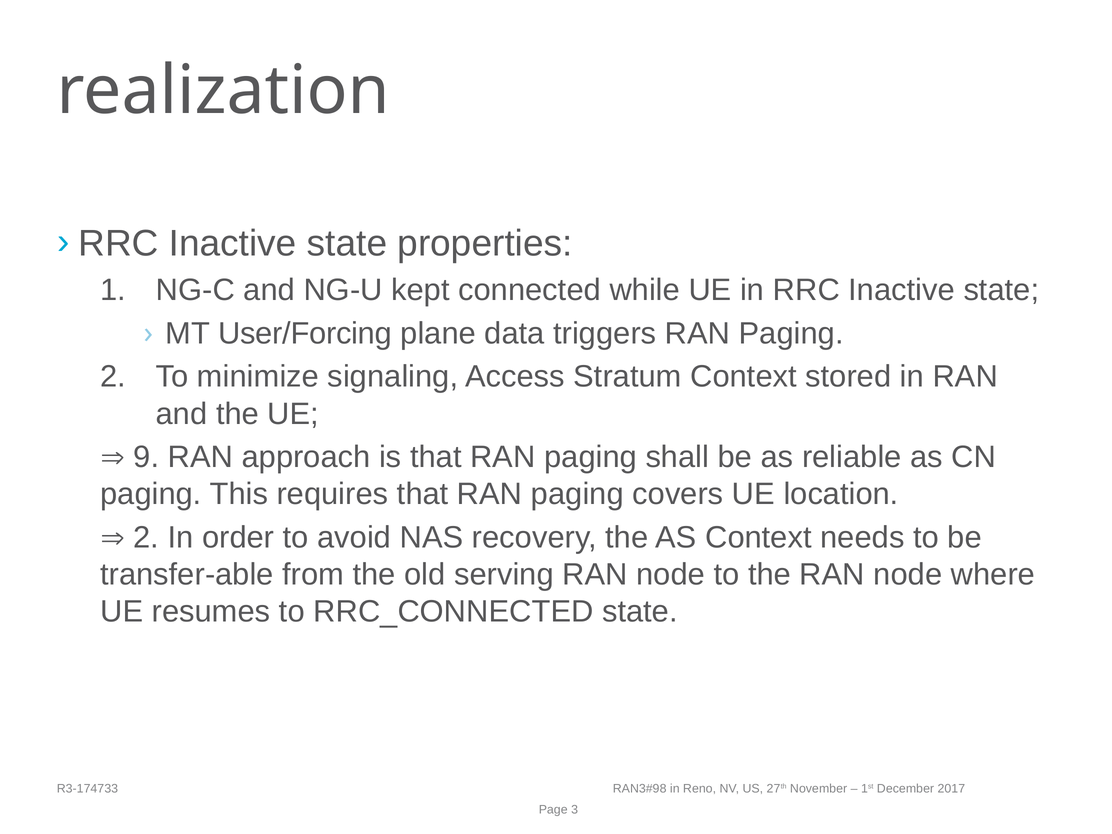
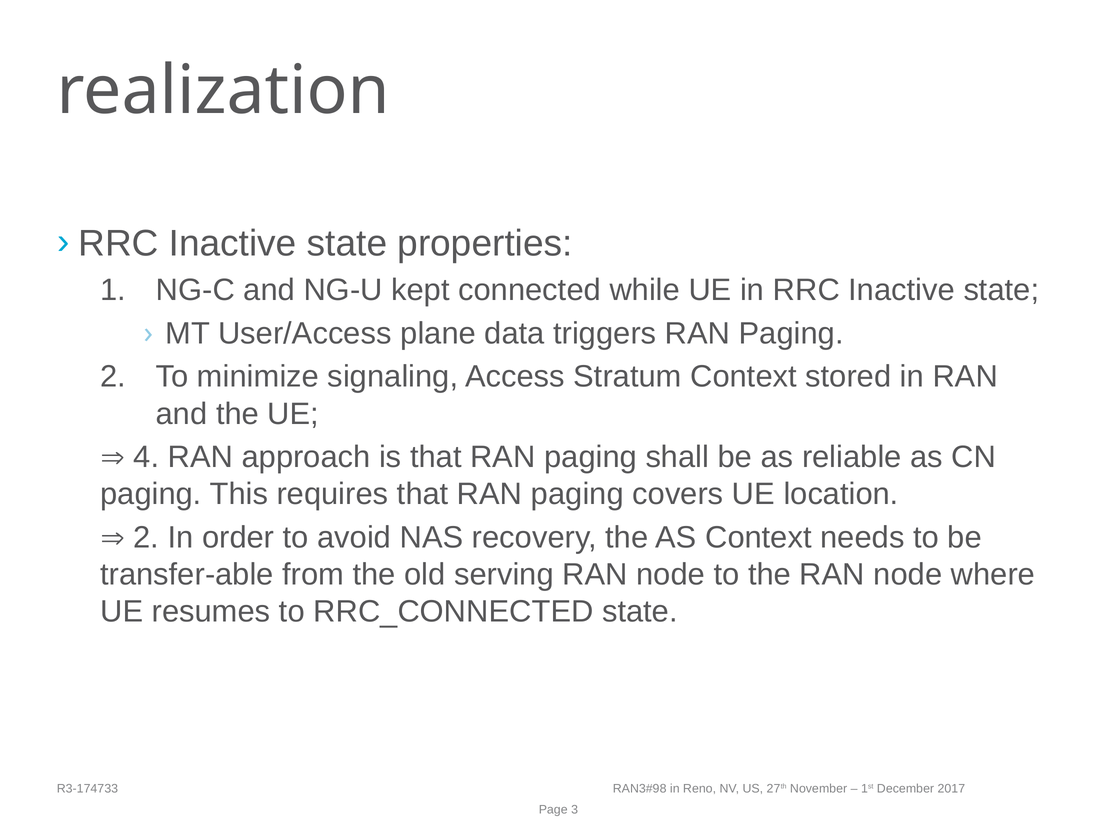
User/Forcing: User/Forcing -> User/Access (305, 334)
9: 9 -> 4 (146, 457)
